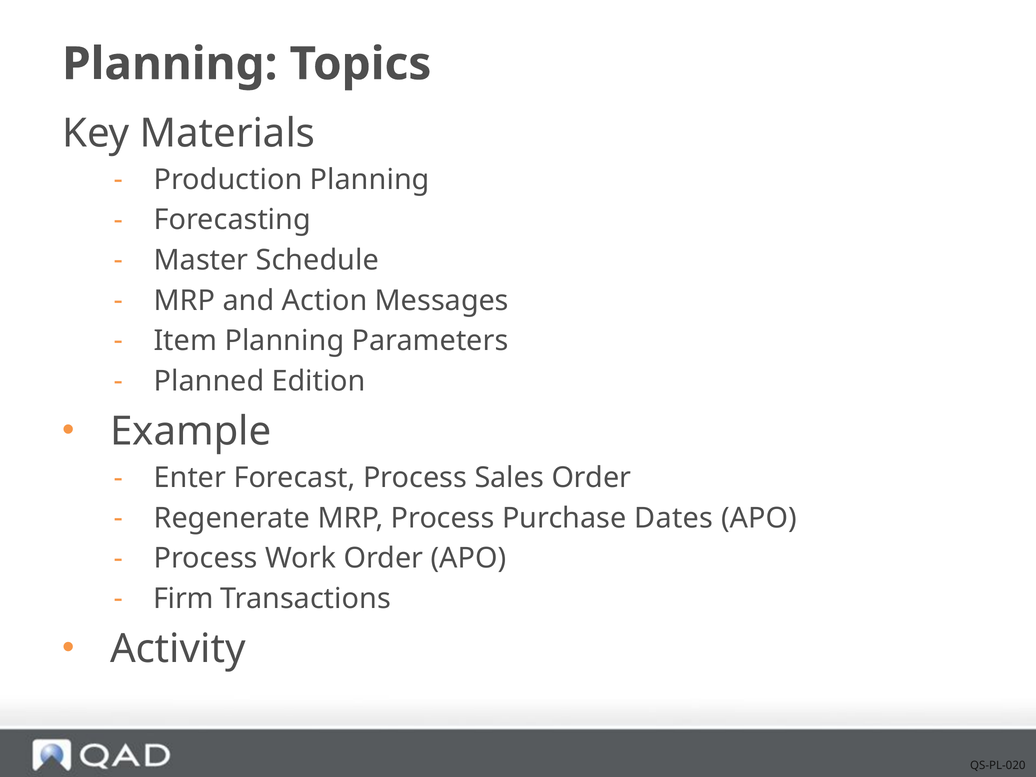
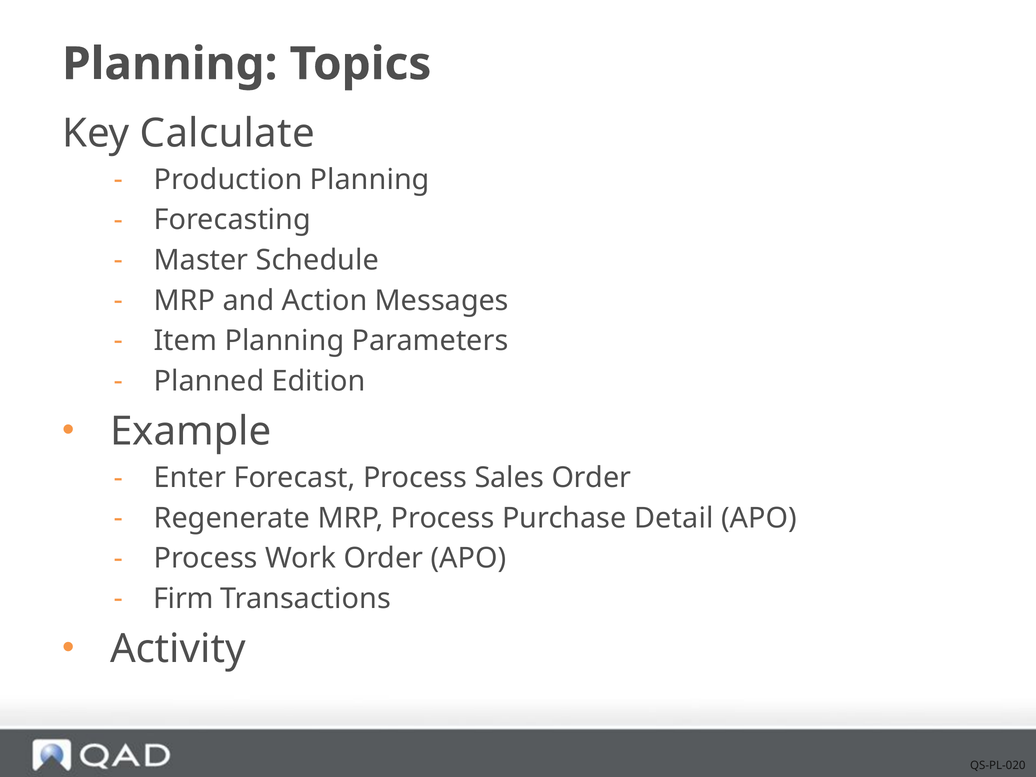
Materials: Materials -> Calculate (227, 133)
Dates: Dates -> Detail (674, 518)
